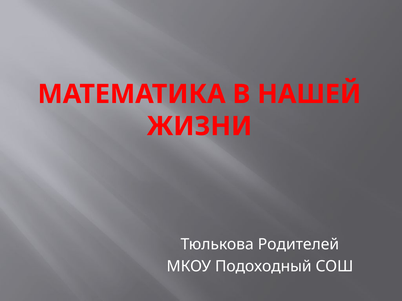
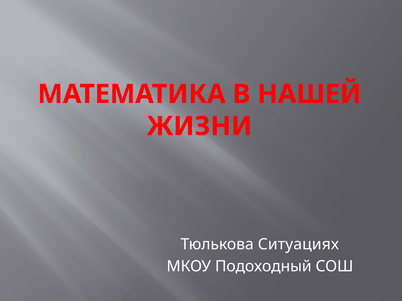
Родителей: Родителей -> Ситуациях (298, 245)
